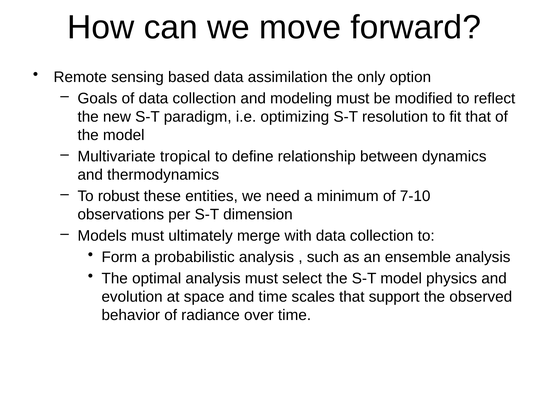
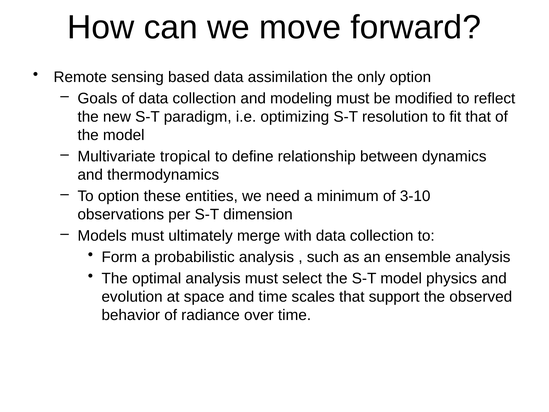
To robust: robust -> option (119, 196)
7-10: 7-10 -> 3-10 (415, 196)
